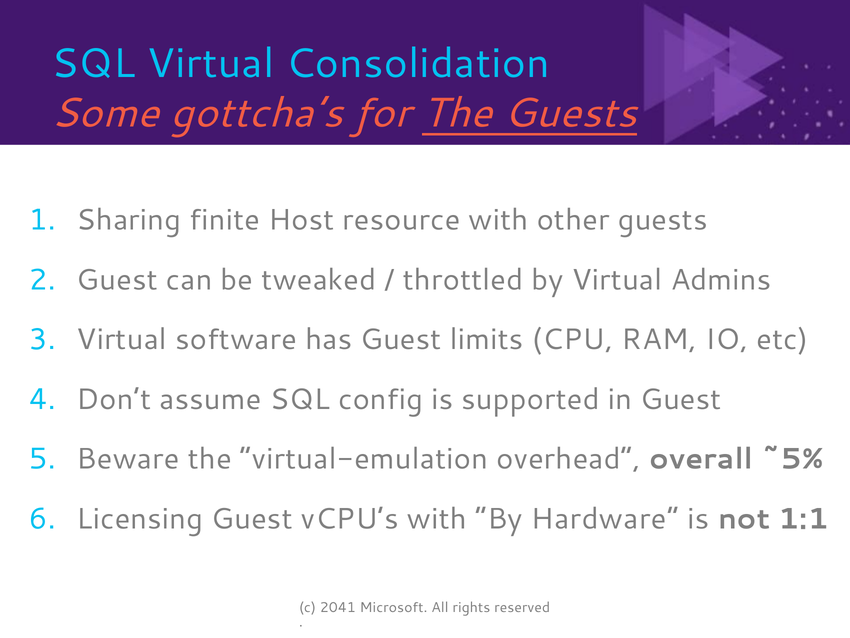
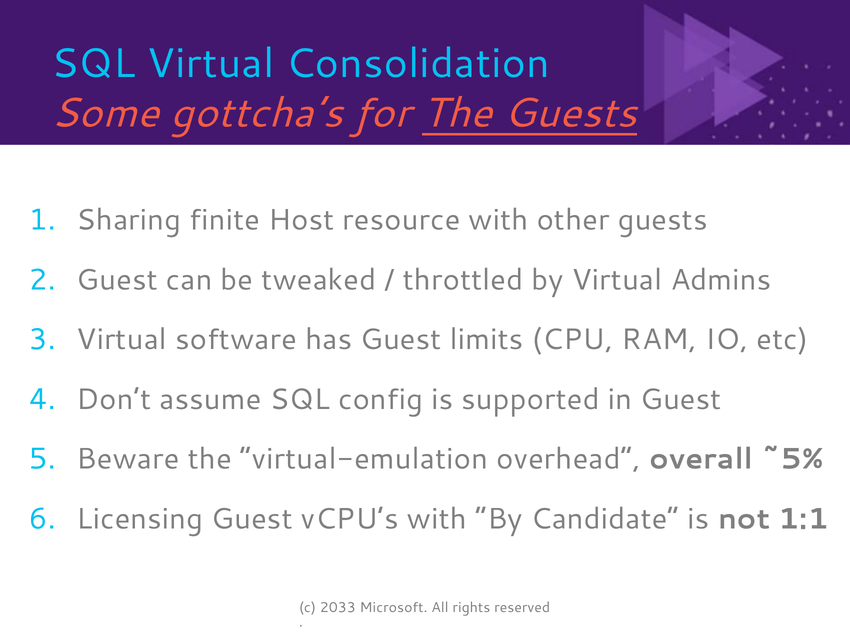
Hardware: Hardware -> Candidate (605, 519)
2041: 2041 -> 2033 (338, 607)
